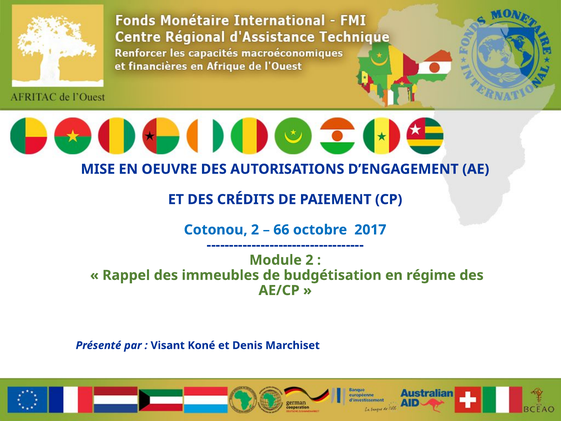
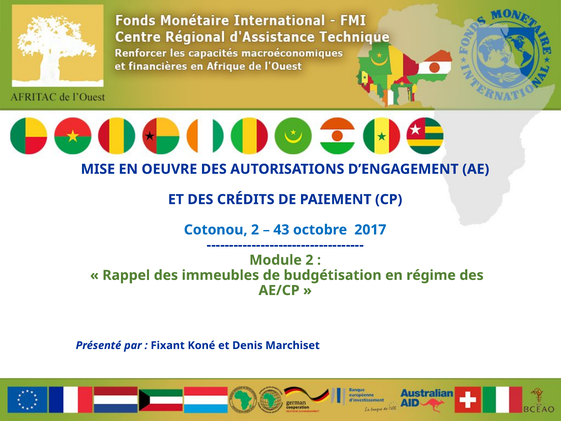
66: 66 -> 43 (281, 230)
Visant: Visant -> Fixant (168, 345)
